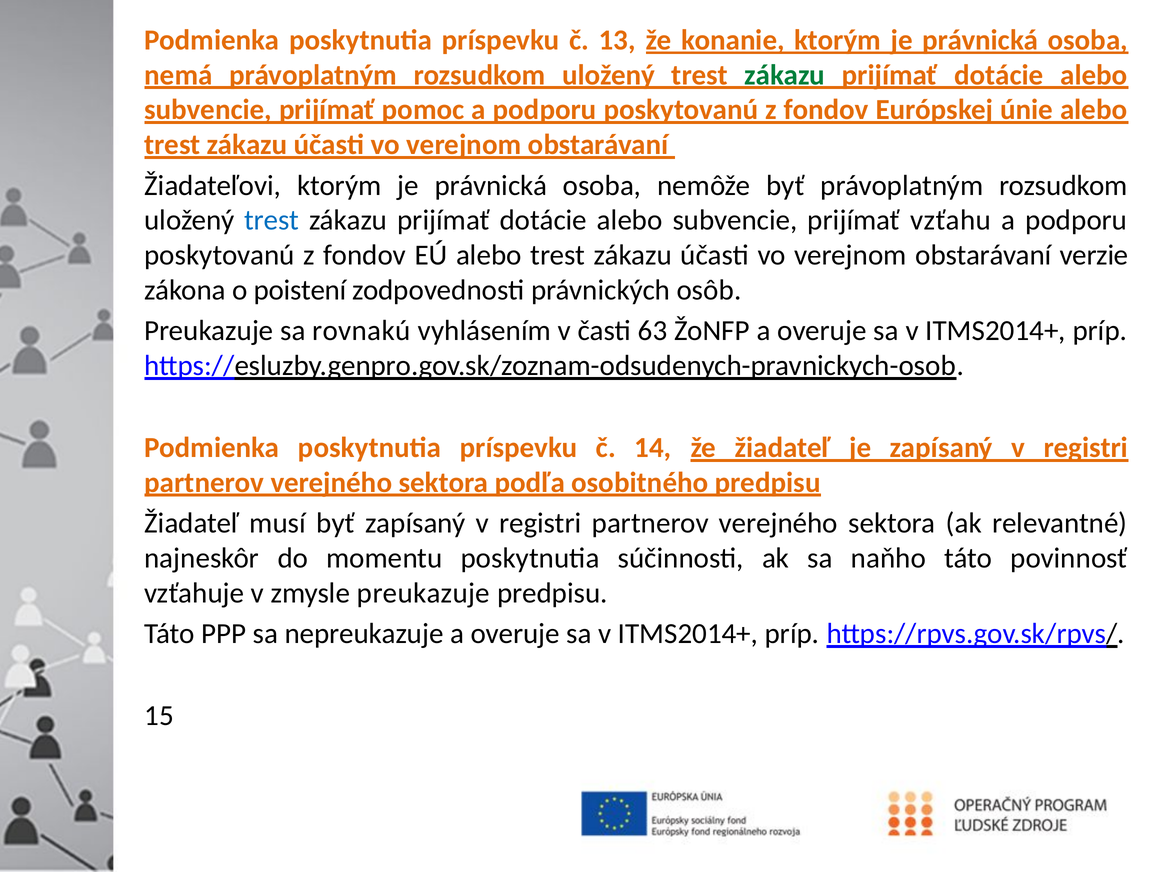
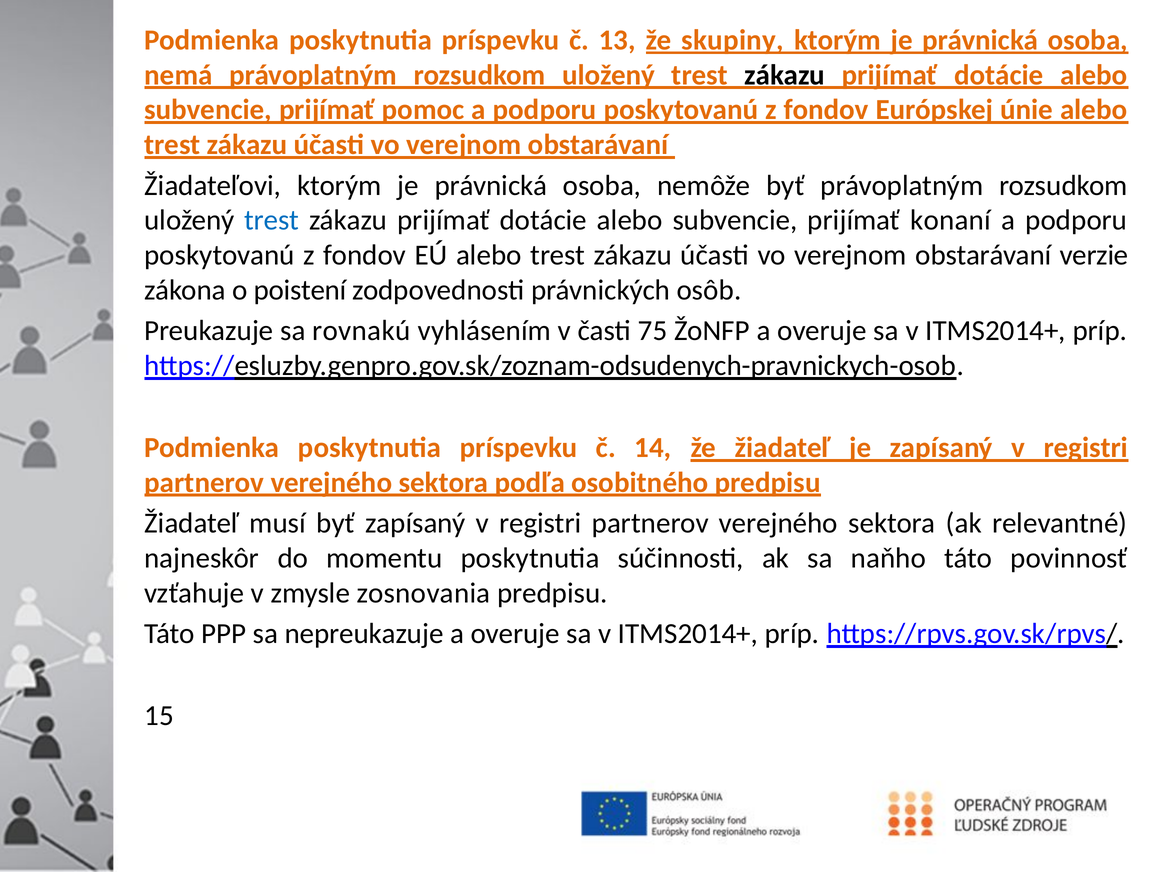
konanie: konanie -> skupiny (733, 40)
zákazu colour: green -> black (785, 75)
vzťahu: vzťahu -> konaní (951, 220)
63: 63 -> 75 (653, 331)
zmysle preukazuje: preukazuje -> zosnovania (423, 593)
